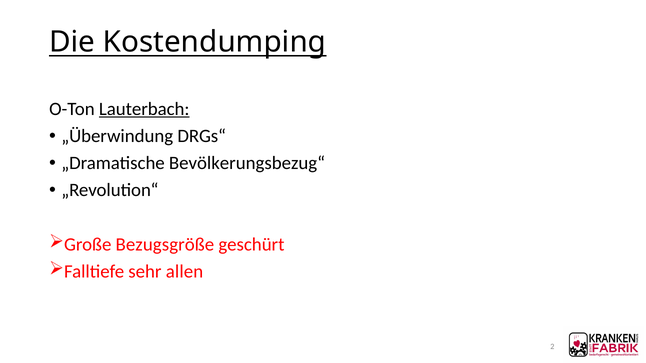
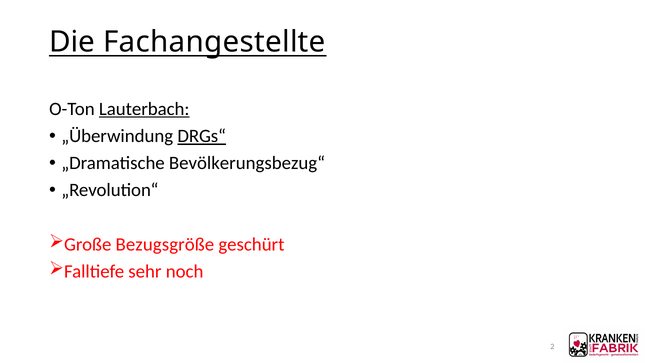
Kostendumping: Kostendumping -> Fachangestellte (214, 42)
DRGs“ underline: none -> present (202, 136)
allen: allen -> noch (185, 272)
